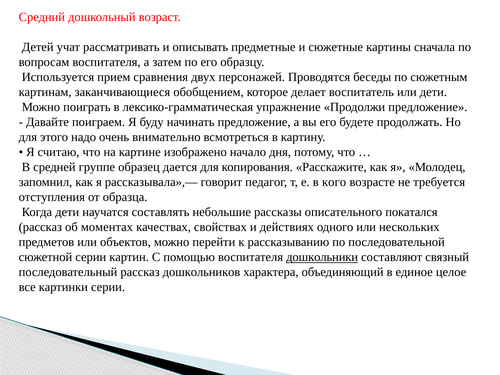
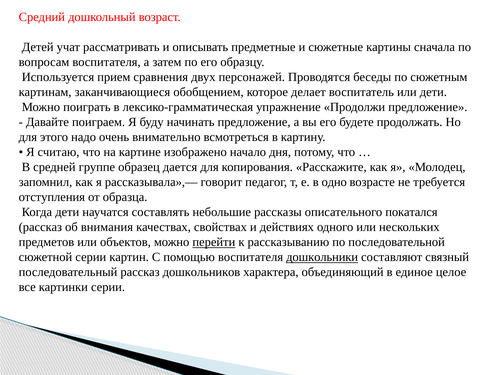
кого: кого -> одно (334, 182)
моментах: моментах -> внимания (107, 227)
перейти underline: none -> present (214, 242)
